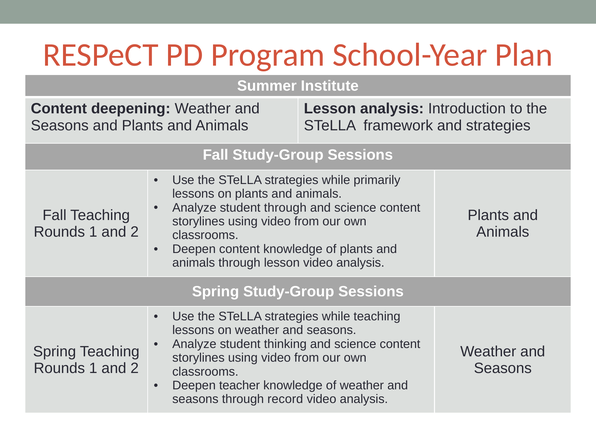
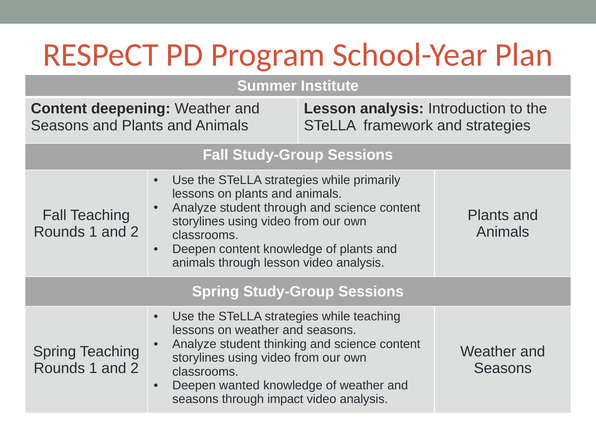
teacher: teacher -> wanted (239, 385)
record: record -> impact (285, 399)
